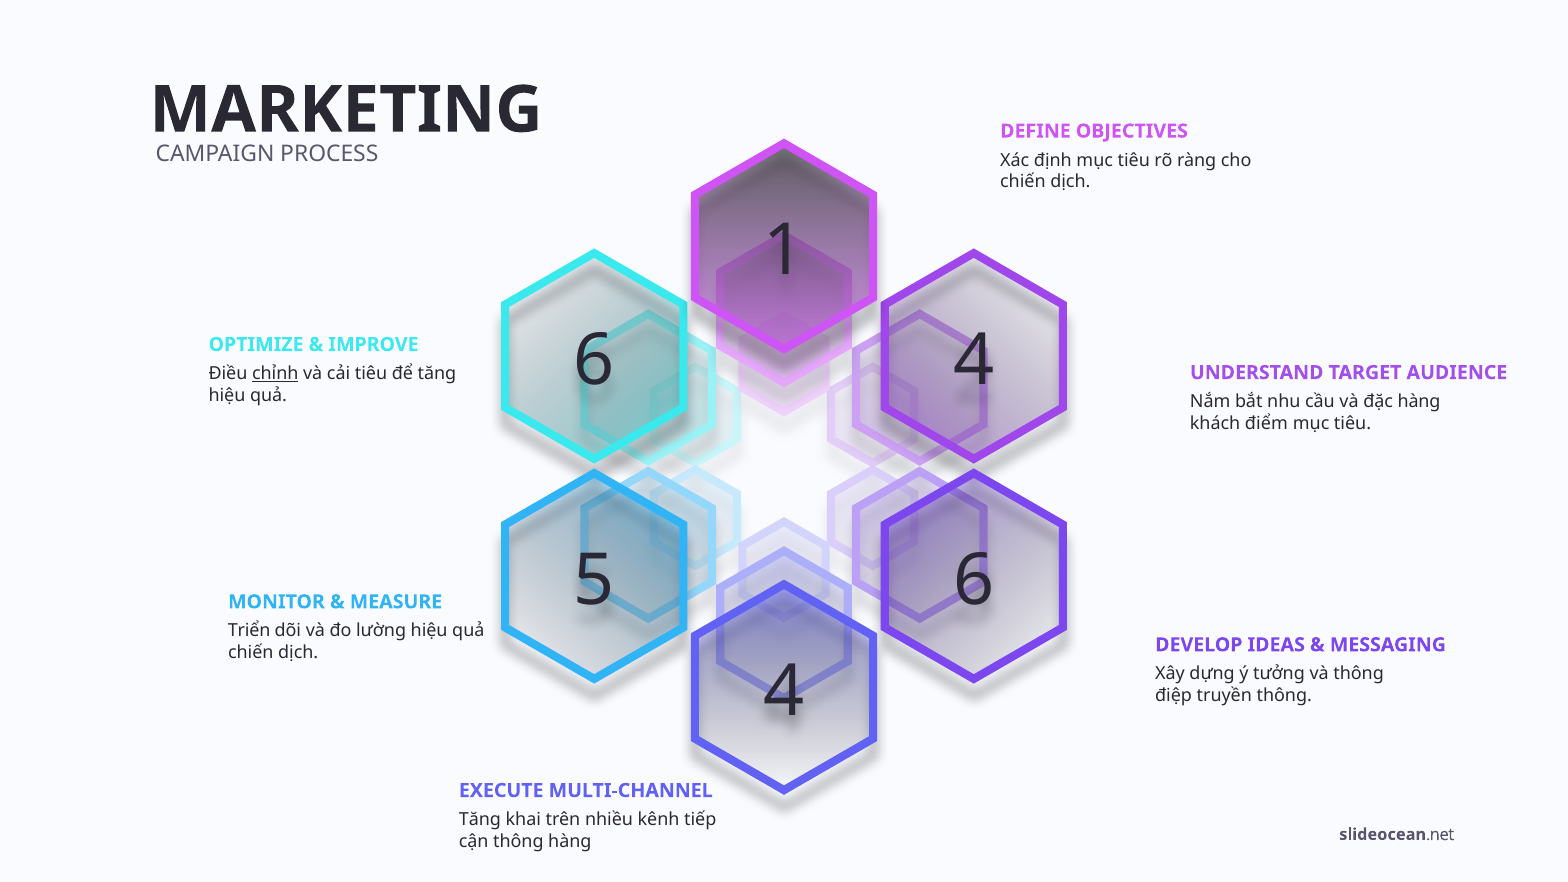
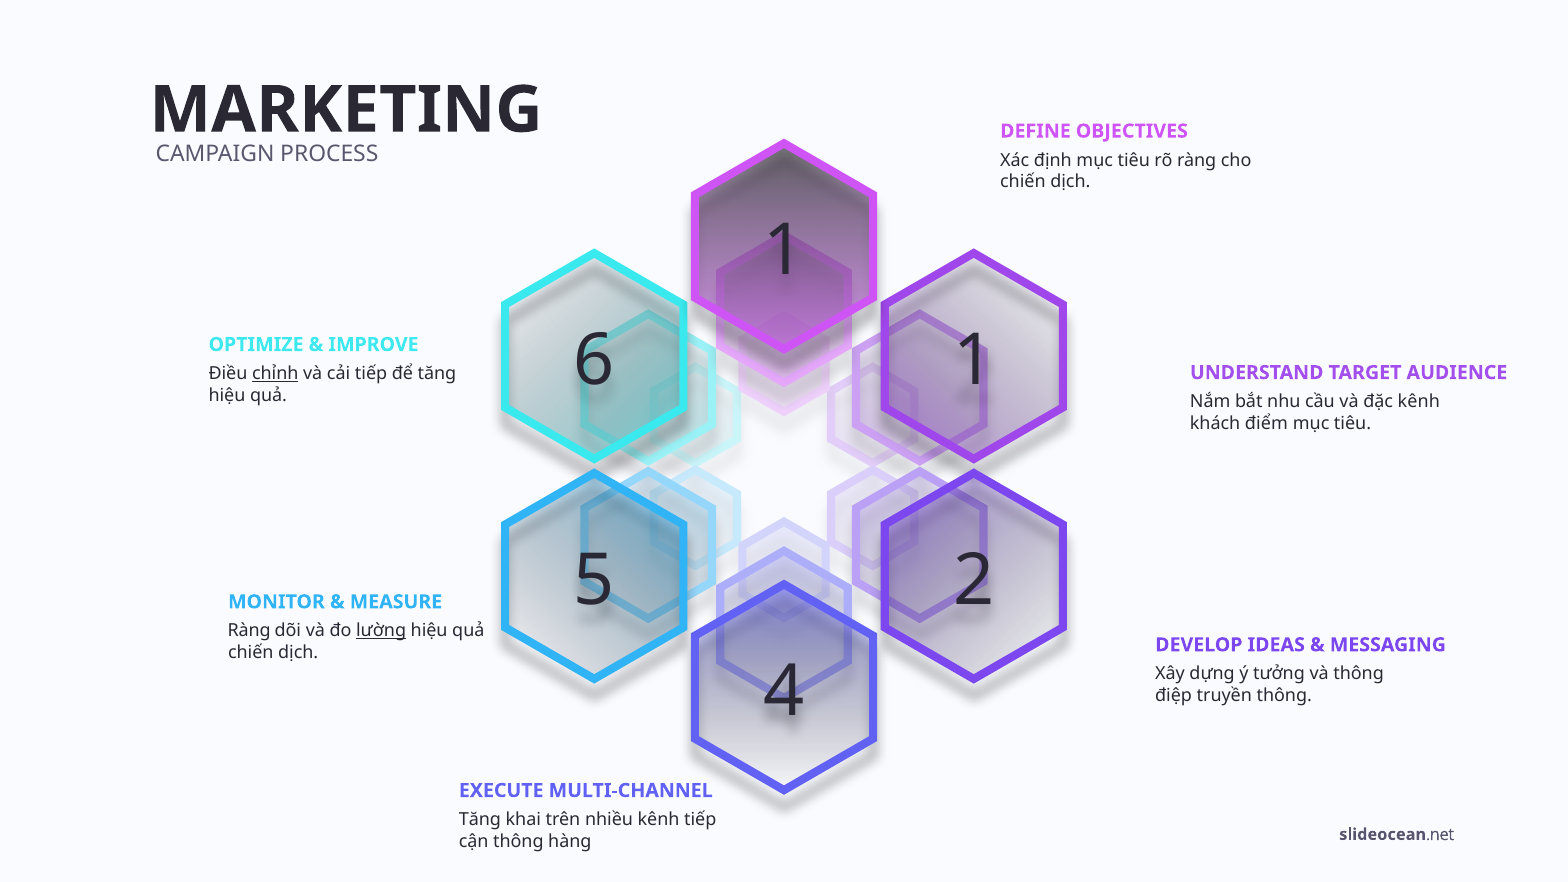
6 4: 4 -> 1 (974, 361)
cải tiêu: tiêu -> tiếp (371, 374)
đặc hàng: hàng -> kênh (1419, 402)
5 6: 6 -> 2 (974, 581)
Triển: Triển -> Ràng (249, 631)
lường underline: none -> present (381, 631)
